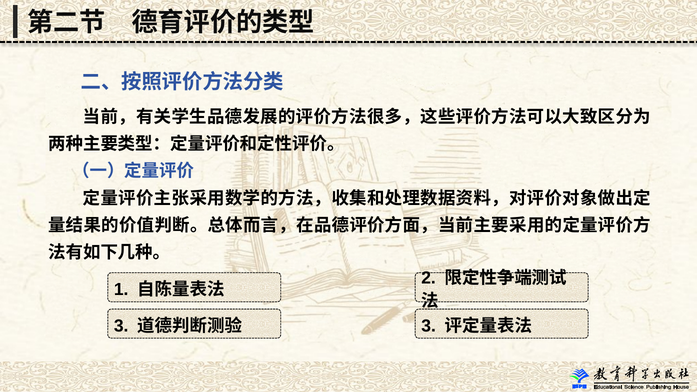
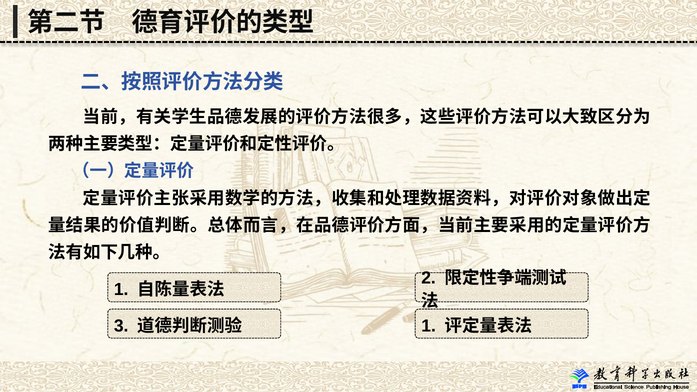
3: 3 -> 1 (429, 326)
